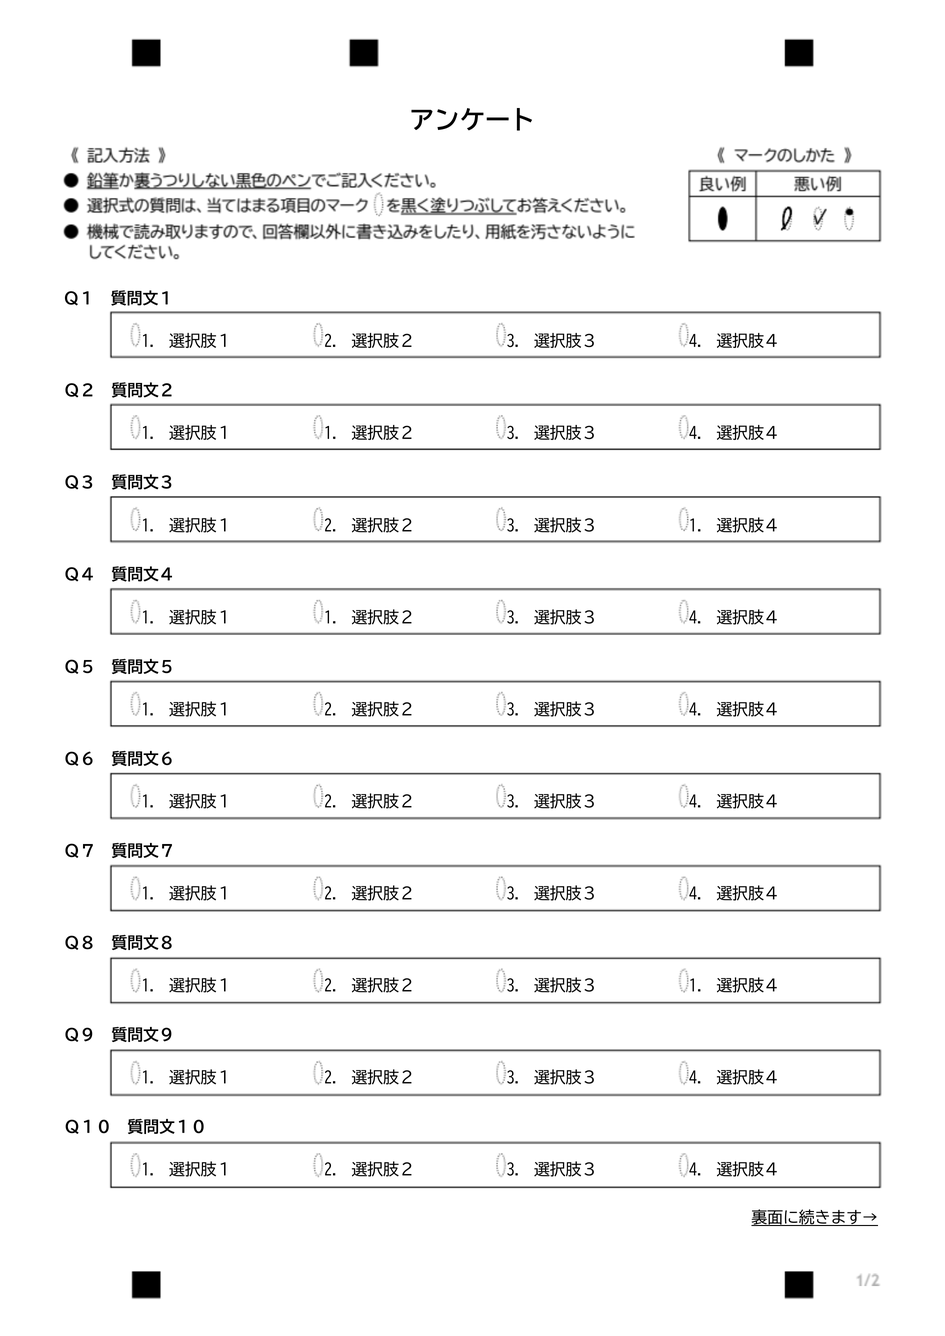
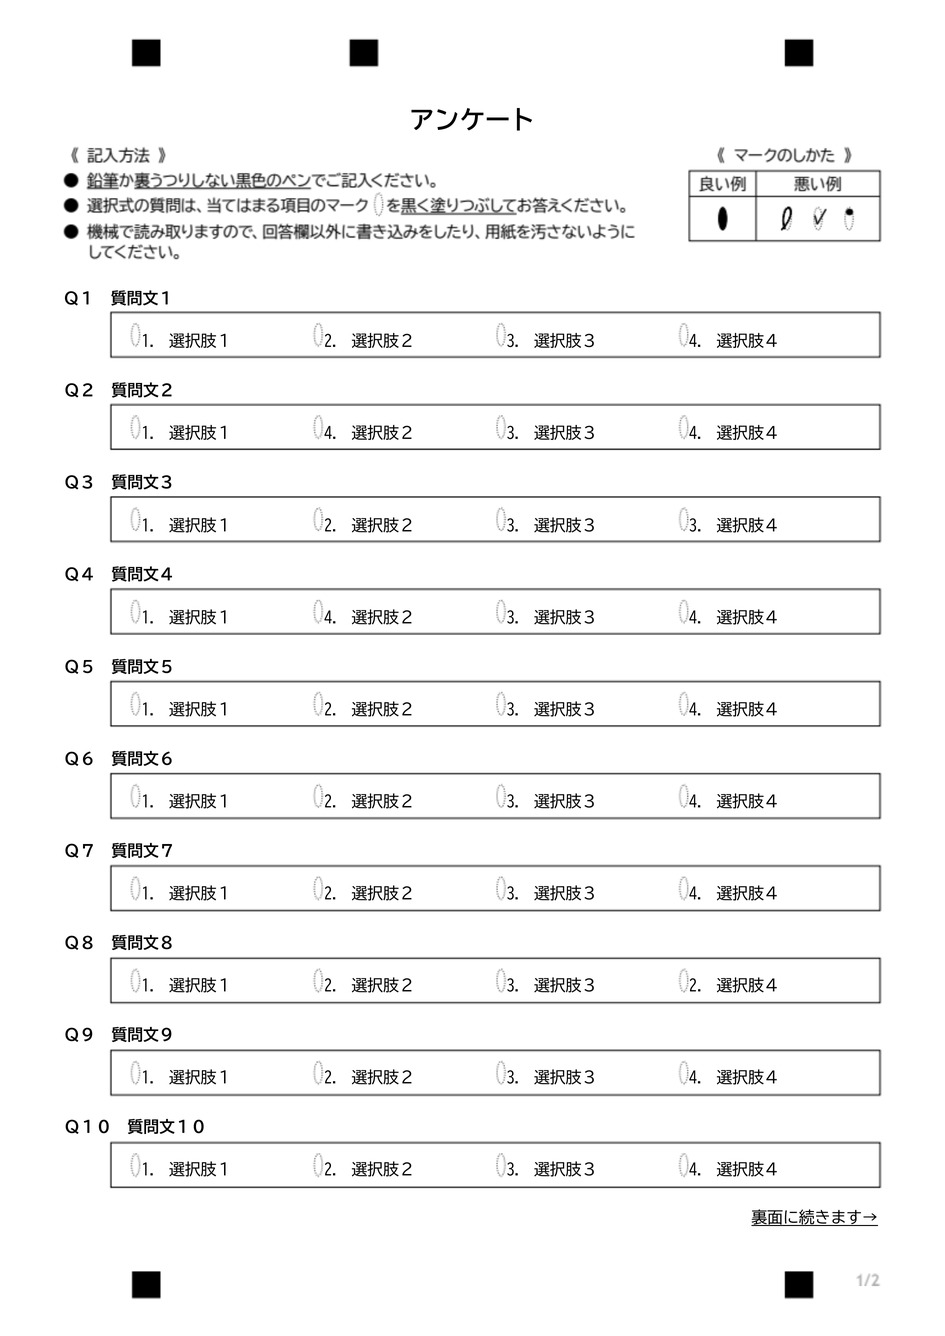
1: 1 -> 4 (332, 434)
1: 1 -> 3 (697, 526)
1: 1 -> 4 (332, 618)
1: 1 -> 2 (697, 986)
